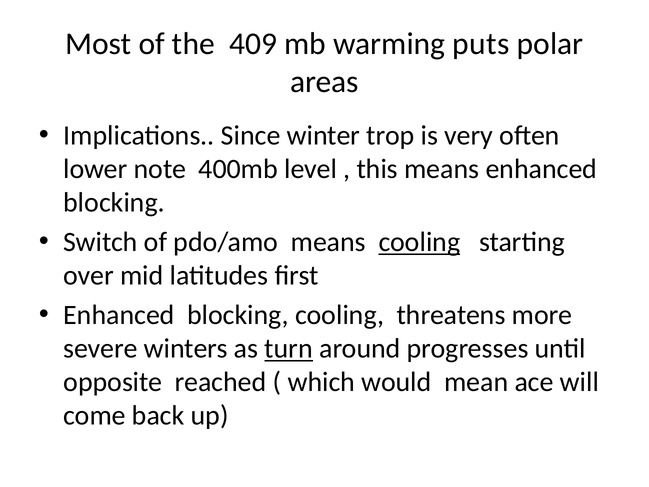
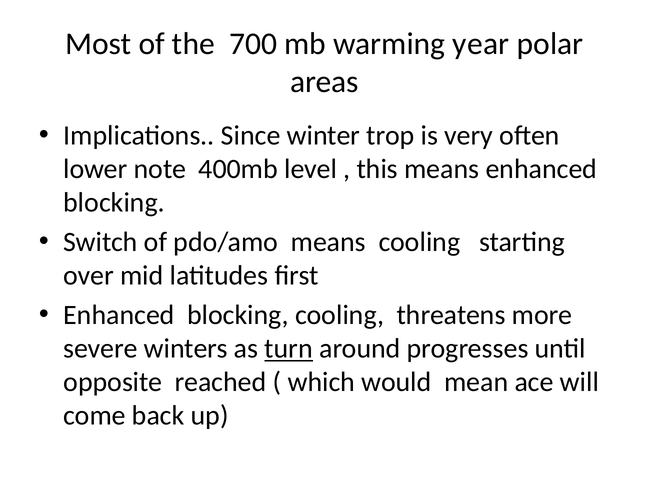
409: 409 -> 700 (253, 44)
puts: puts -> year (481, 44)
cooling underline: present -> none (419, 242)
